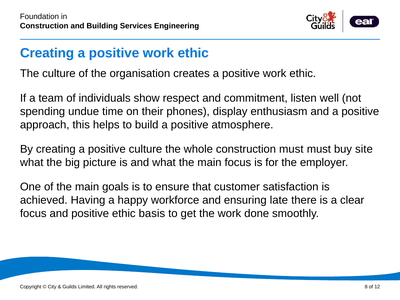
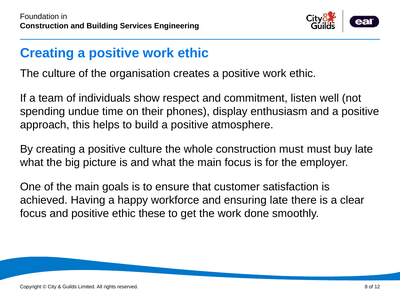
buy site: site -> late (364, 149)
basis: basis -> these (152, 214)
